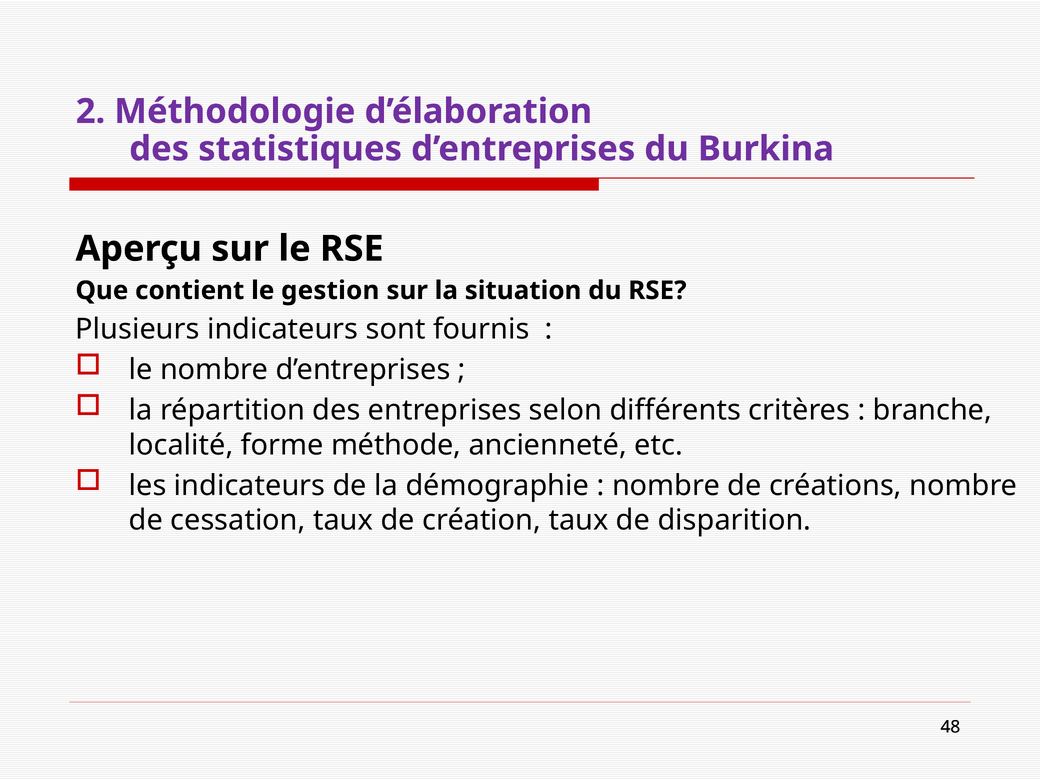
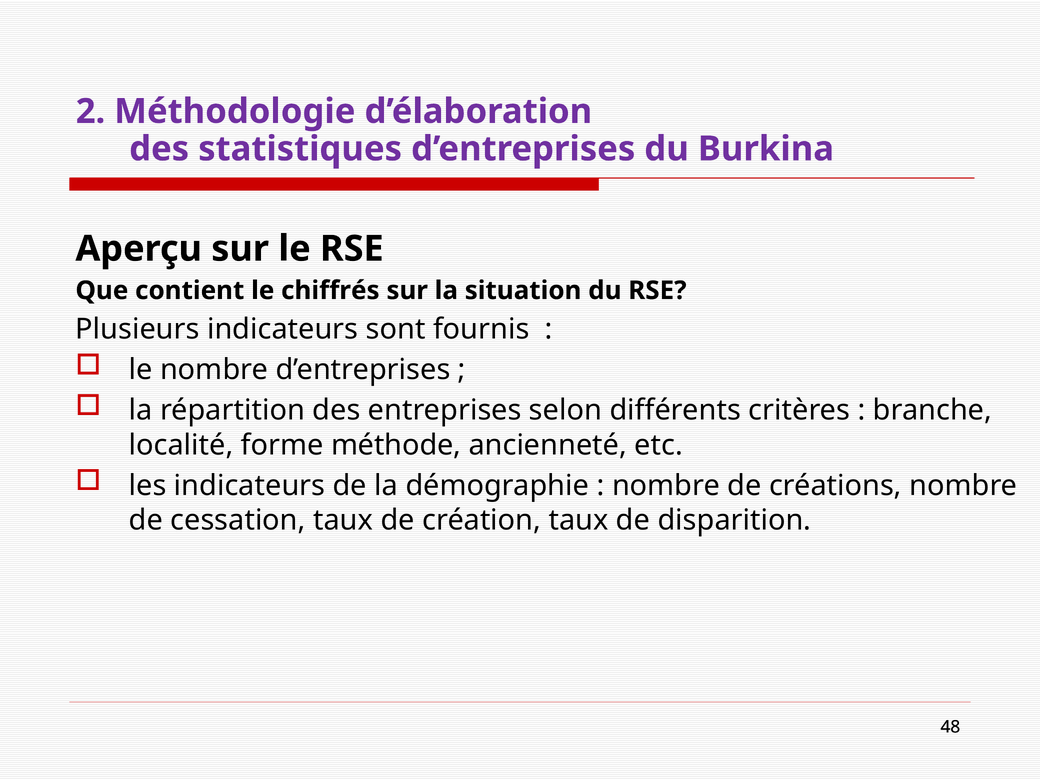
gestion: gestion -> chiffrés (330, 291)
